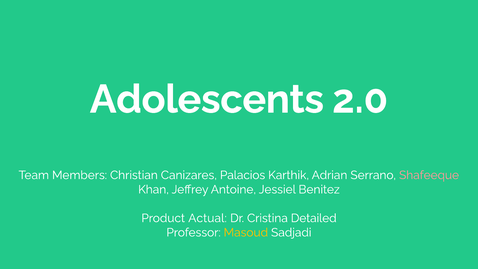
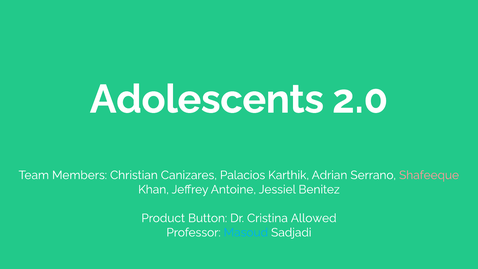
Actual: Actual -> Button (208, 218)
Detailed: Detailed -> Allowed (314, 218)
Masoud colour: yellow -> light blue (246, 232)
